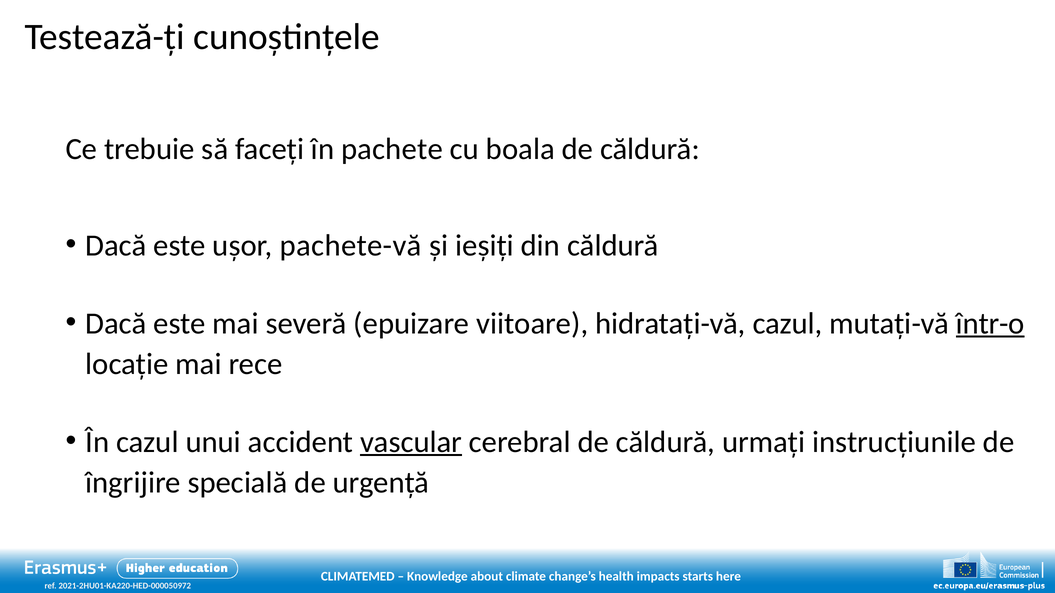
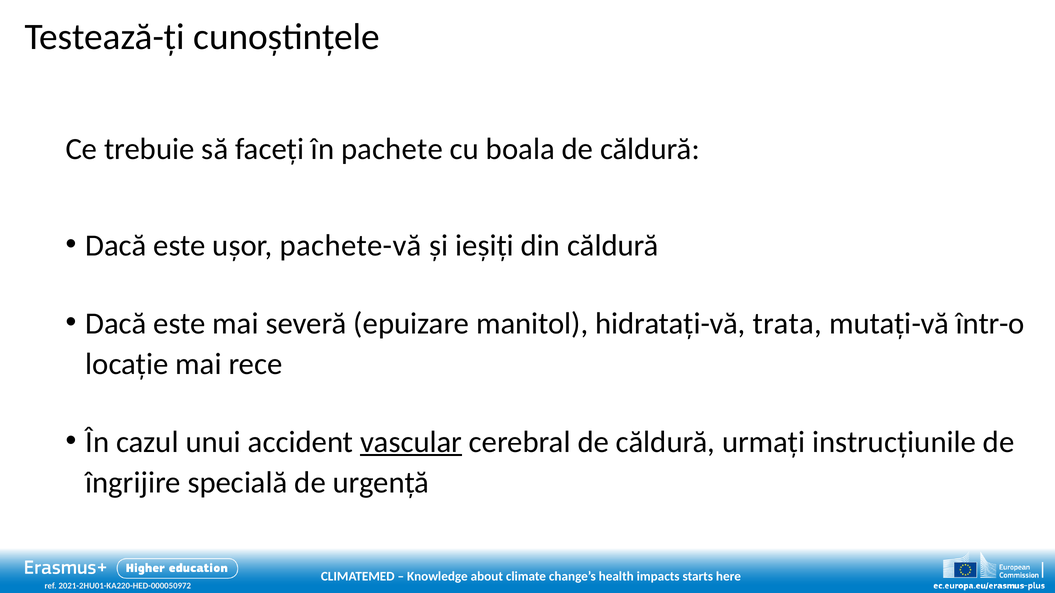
viitoare: viitoare -> manitol (532, 324)
hidratați-vă cazul: cazul -> trata (787, 324)
într-o underline: present -> none (990, 324)
